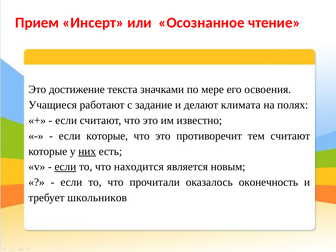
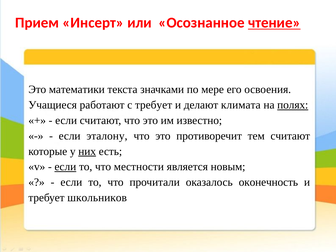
чтение underline: none -> present (274, 23)
достижение: достижение -> математики (77, 90)
с задание: задание -> требует (154, 105)
полях underline: none -> present (293, 105)
если которые: которые -> эталону (107, 136)
находится: находится -> местности (139, 167)
